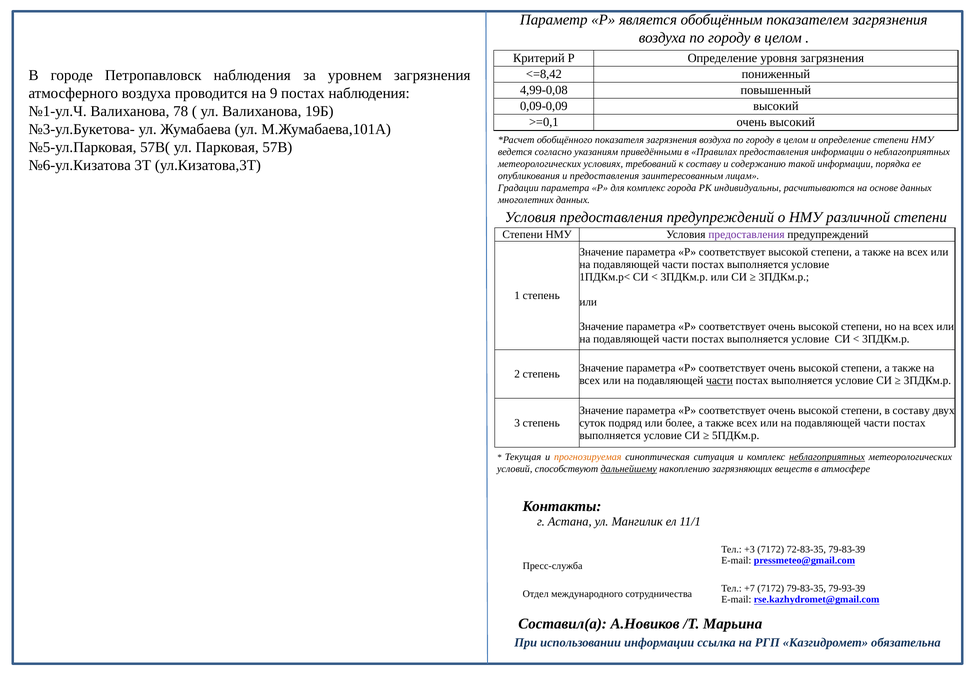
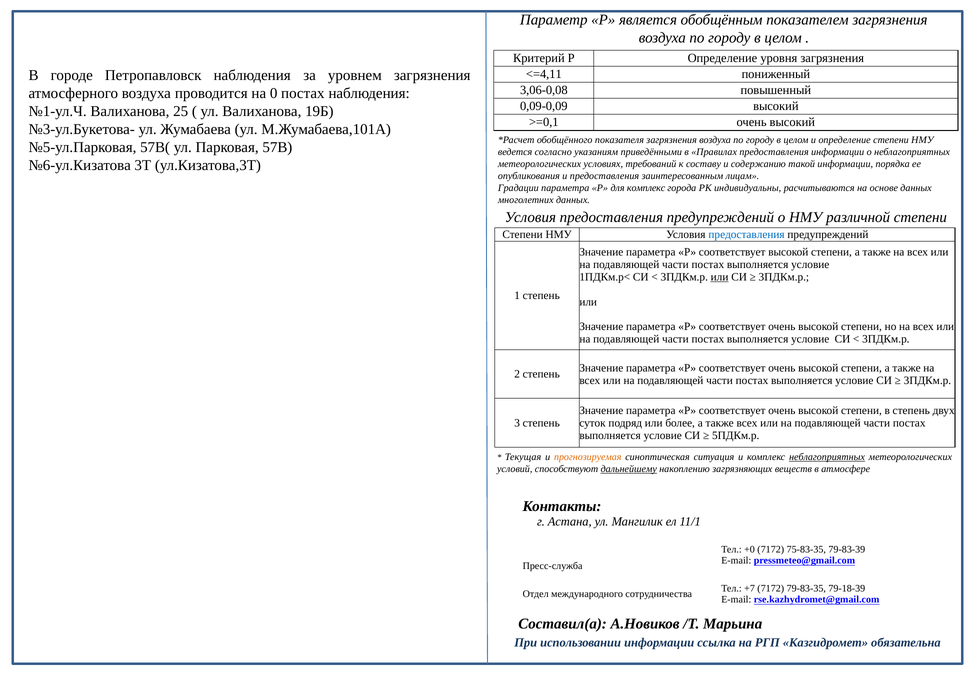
<=8,42: <=8,42 -> <=4,11 (544, 74)
4,99-0,08: 4,99-0,08 -> 3,06-0,08 (544, 90)
9: 9 -> 0 (274, 94)
78: 78 -> 25 (181, 112)
предоставления colour: purple -> blue (747, 235)
или underline: none -> present (720, 277)
части underline: present -> none (720, 380)
в составу: составу -> степень (911, 410)
+3: +3 -> +0 (750, 550)
72-83-35: 72-83-35 -> 75-83-35 (806, 550)
79-93-39: 79-93-39 -> 79-18-39 (847, 588)
